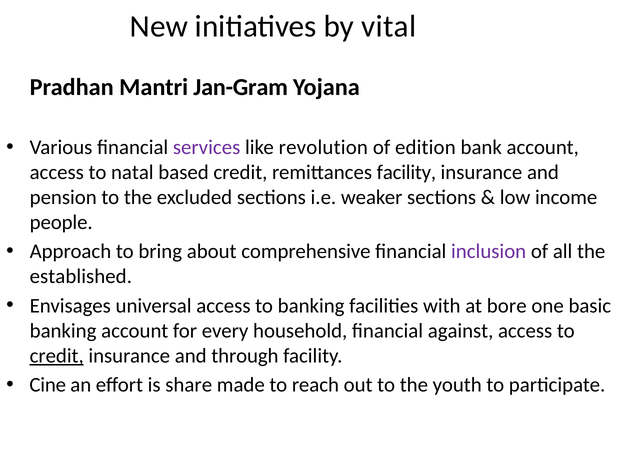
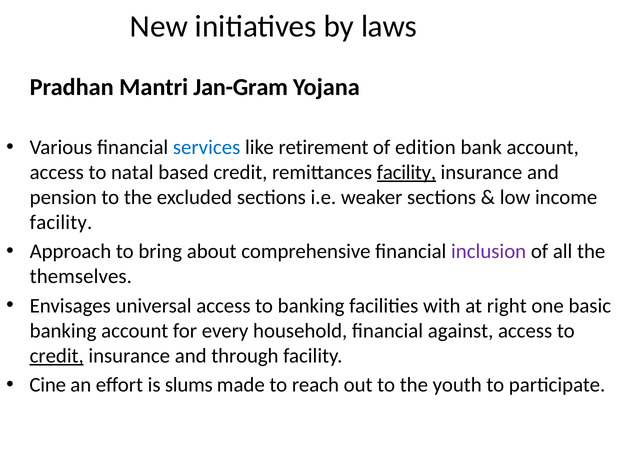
vital: vital -> laws (389, 27)
services colour: purple -> blue (207, 147)
revolution: revolution -> retirement (324, 147)
facility underline: none -> present (406, 172)
people: people -> facility (61, 222)
established: established -> themselves (81, 276)
bore: bore -> right (507, 306)
share: share -> slums (189, 385)
